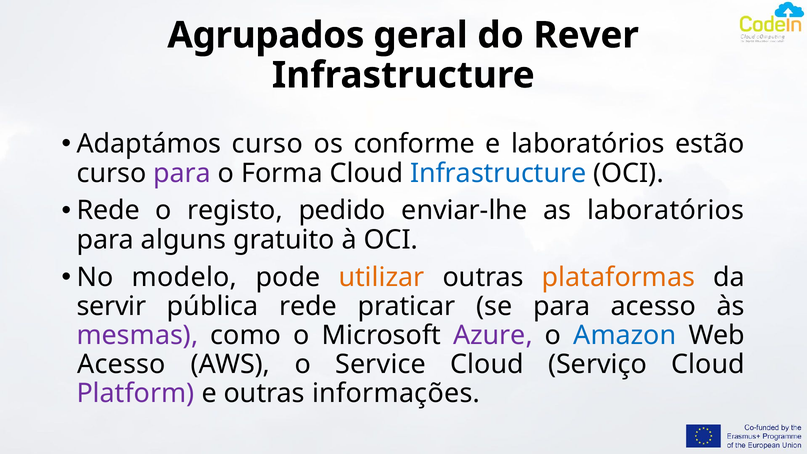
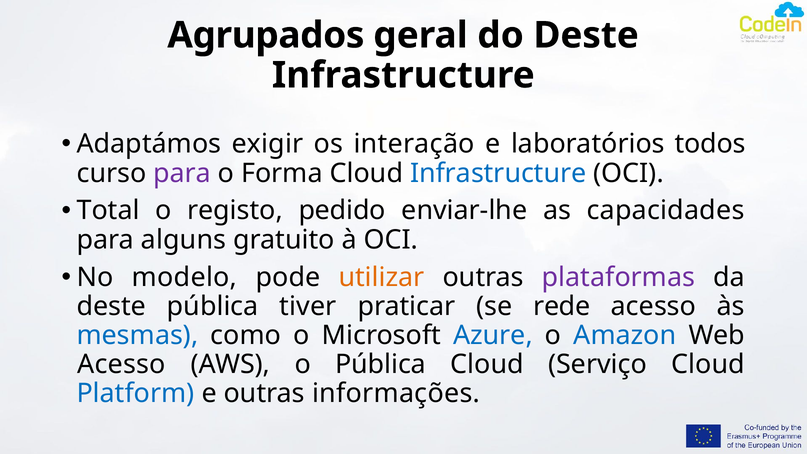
do Rever: Rever -> Deste (586, 35)
Adaptámos curso: curso -> exigir (267, 144)
conforme: conforme -> interação (414, 144)
estão: estão -> todos (710, 144)
Rede: Rede -> Total (108, 211)
as laboratórios: laboratórios -> capacidades (666, 211)
plataformas colour: orange -> purple (618, 277)
servir: servir -> deste (111, 306)
pública rede: rede -> tiver (308, 306)
se para: para -> rede (562, 306)
mesmas colour: purple -> blue (137, 335)
Azure colour: purple -> blue (493, 335)
o Service: Service -> Pública (381, 364)
Platform colour: purple -> blue (136, 393)
